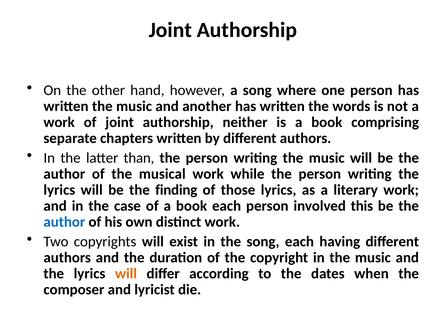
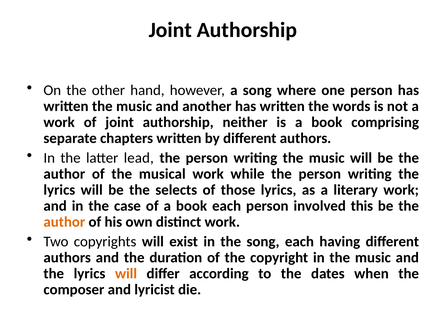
than: than -> lead (139, 158)
finding: finding -> selects (176, 190)
author colour: blue -> orange (64, 222)
